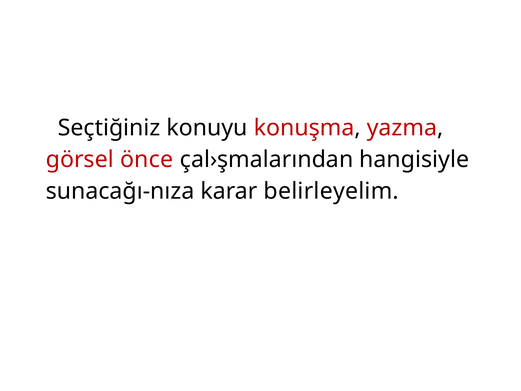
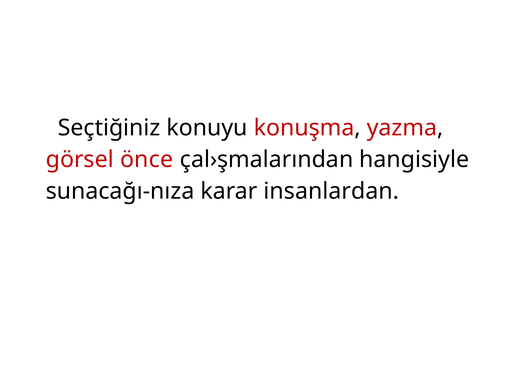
belirleyelim: belirleyelim -> insanlardan (331, 191)
